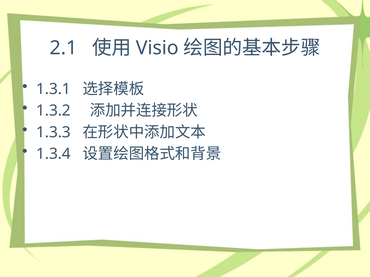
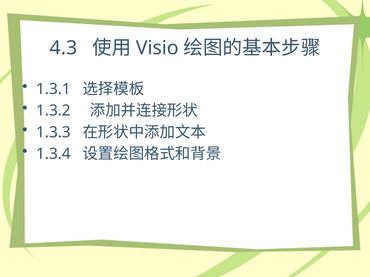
2.1: 2.1 -> 4.3 (63, 48)
